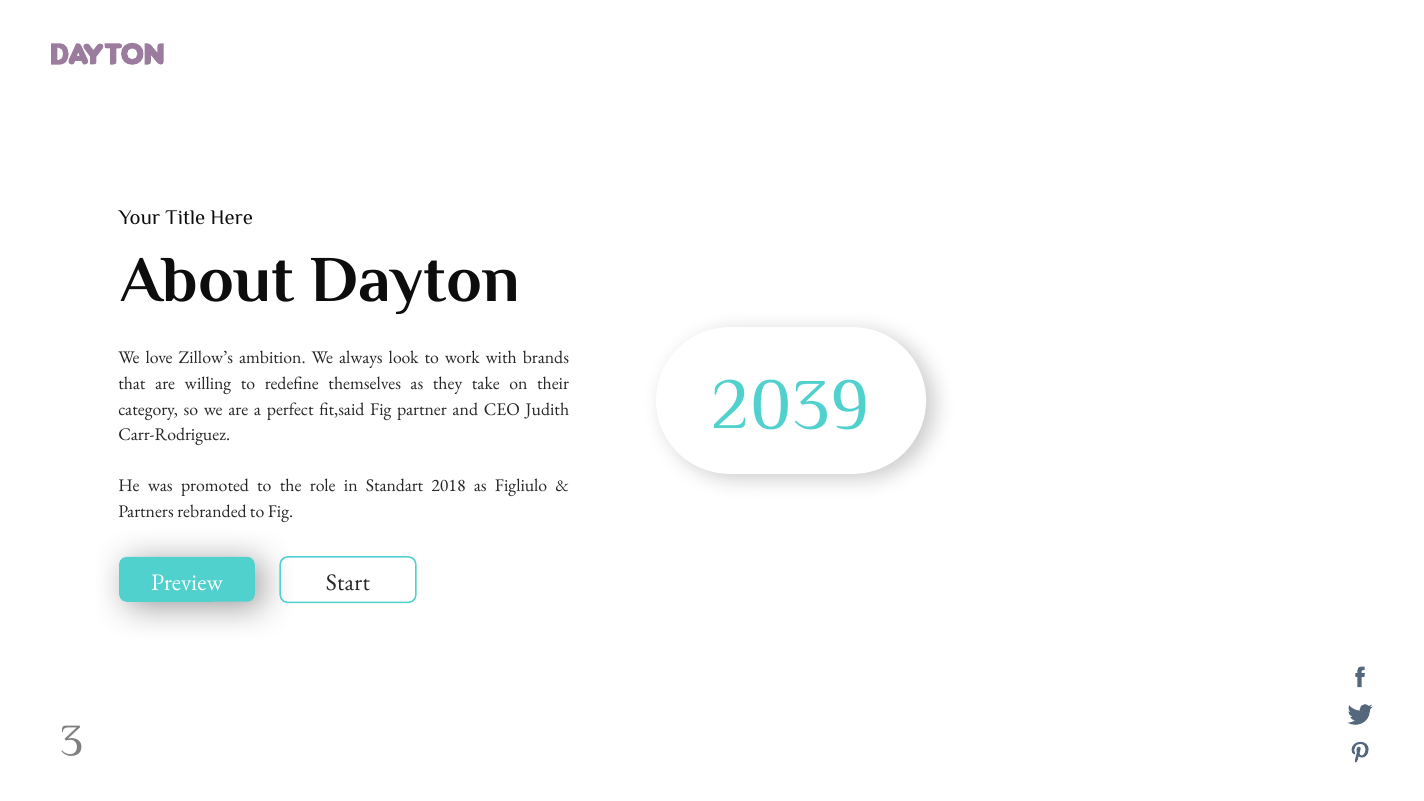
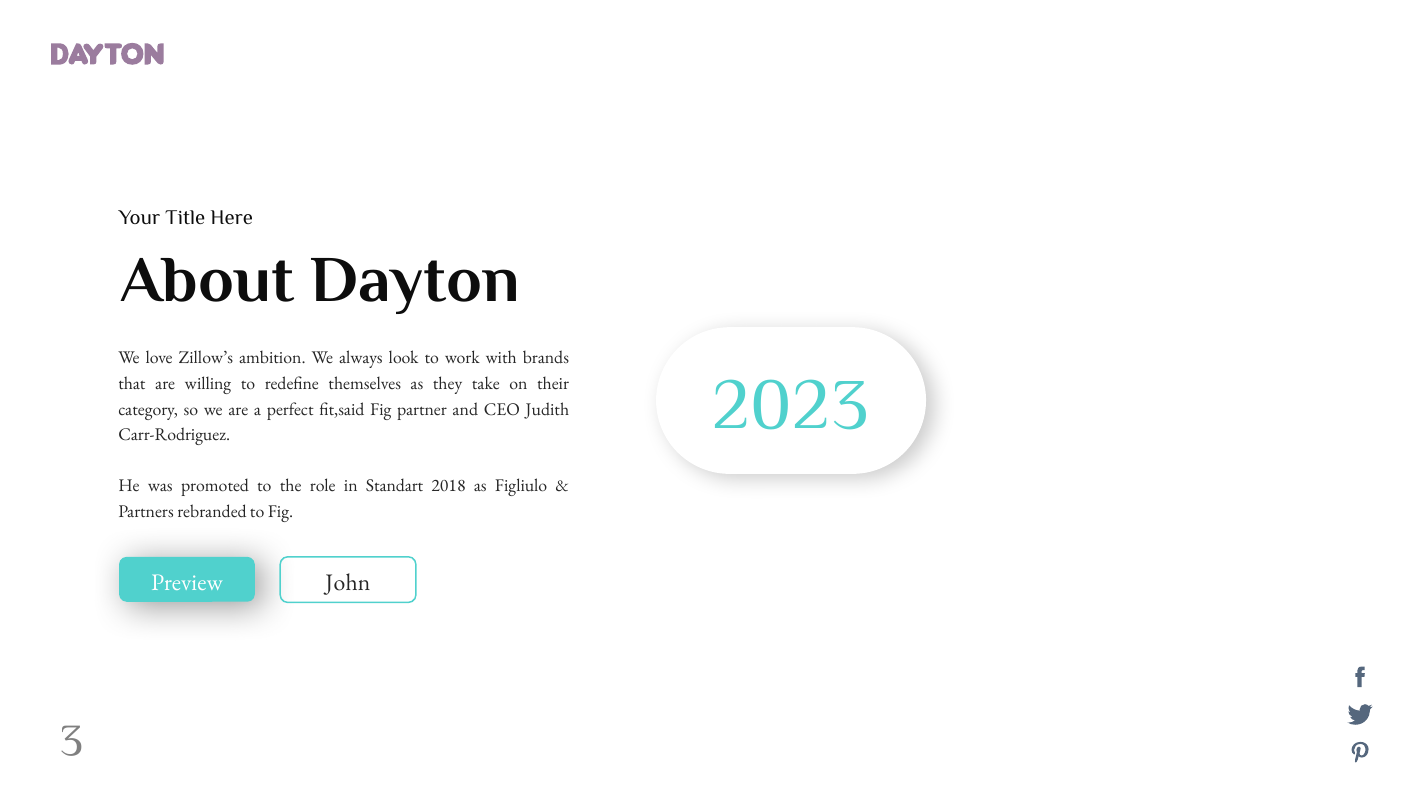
2039: 2039 -> 2023 (791, 405)
Start: Start -> John (348, 582)
